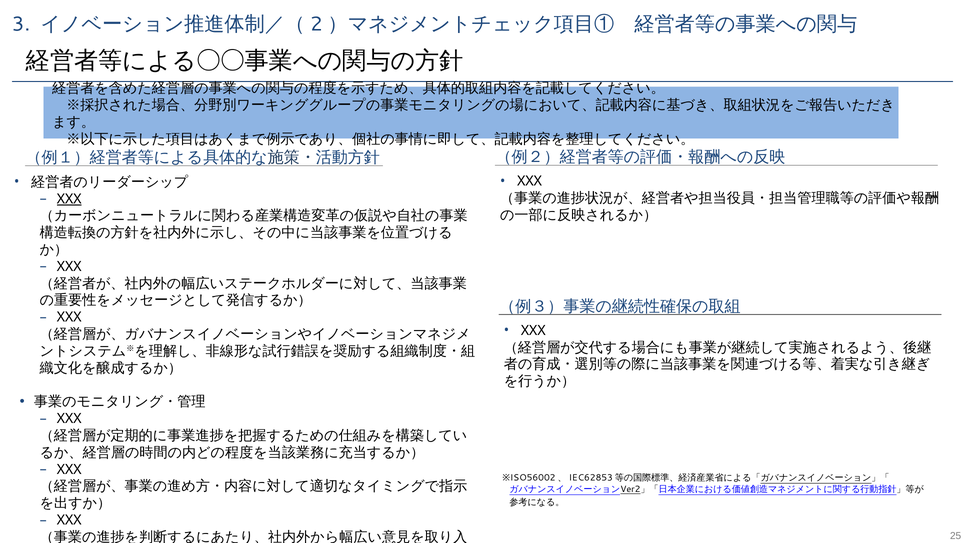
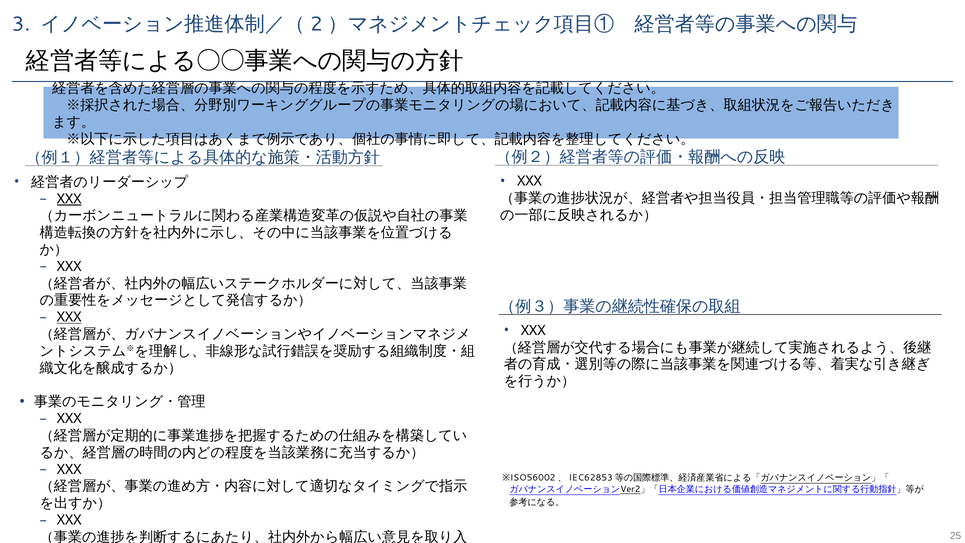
XXX underline: none -> present (69, 317)
